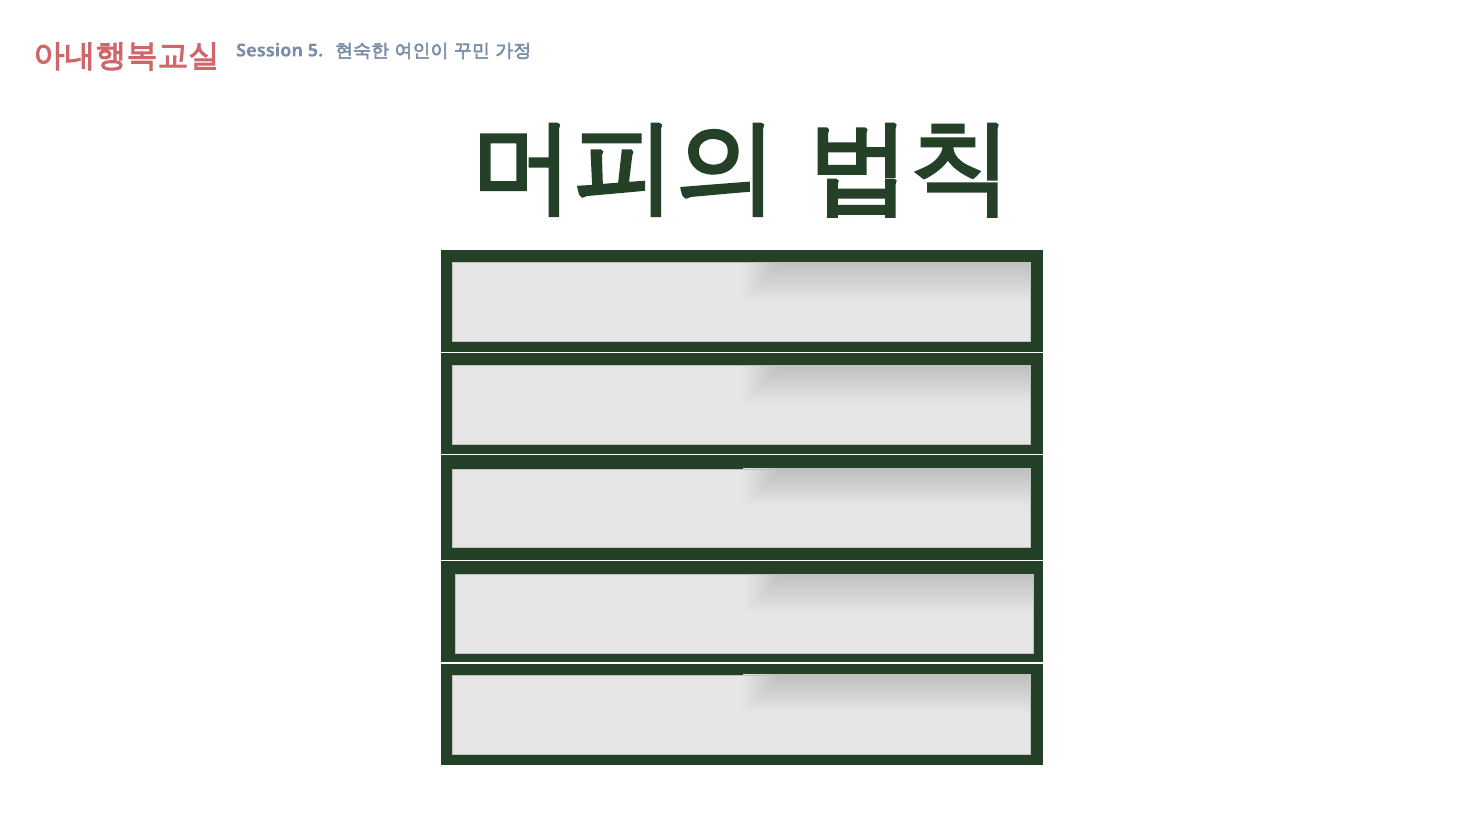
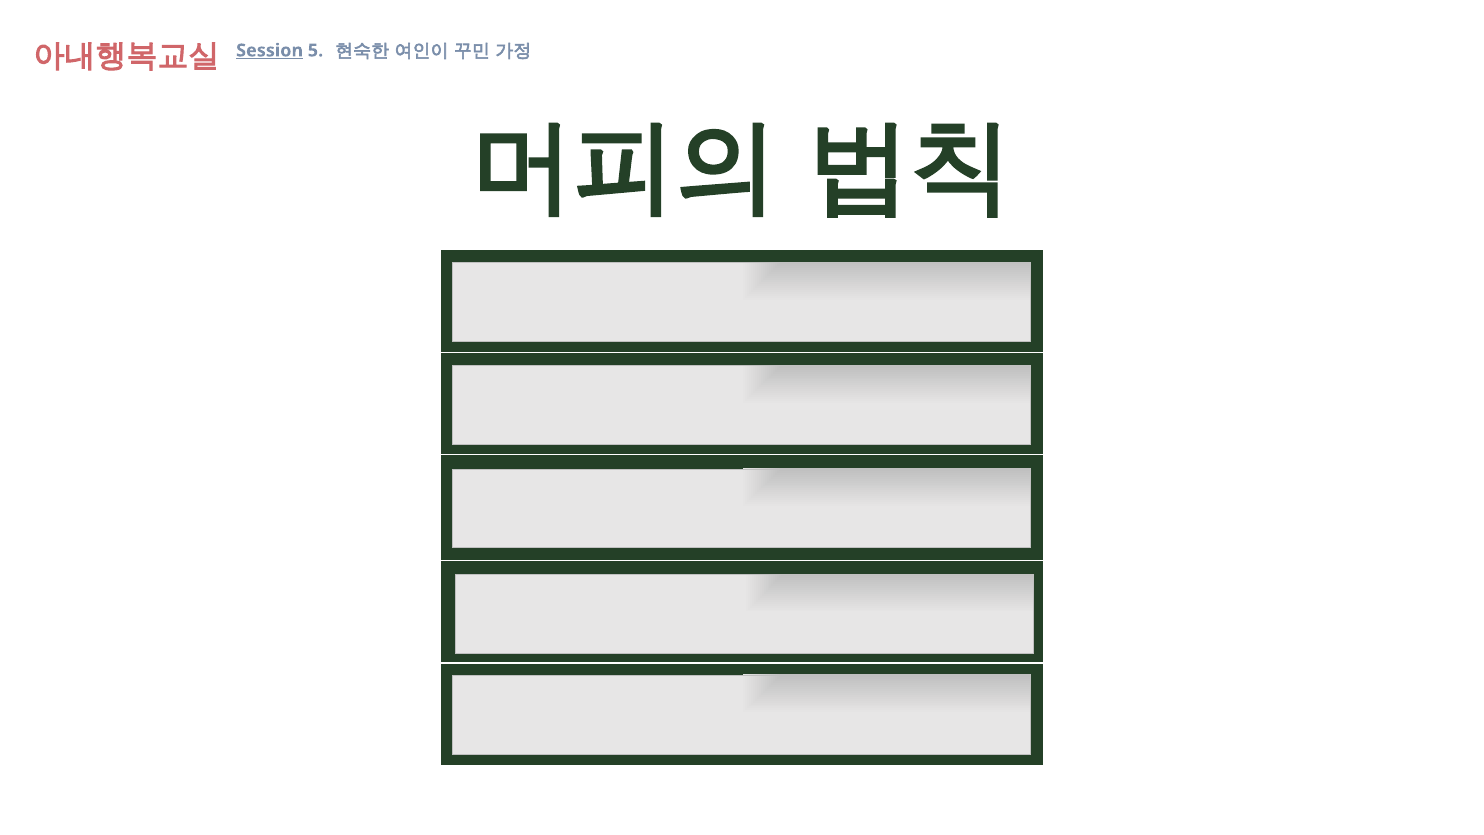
Session underline: none -> present (270, 50)
